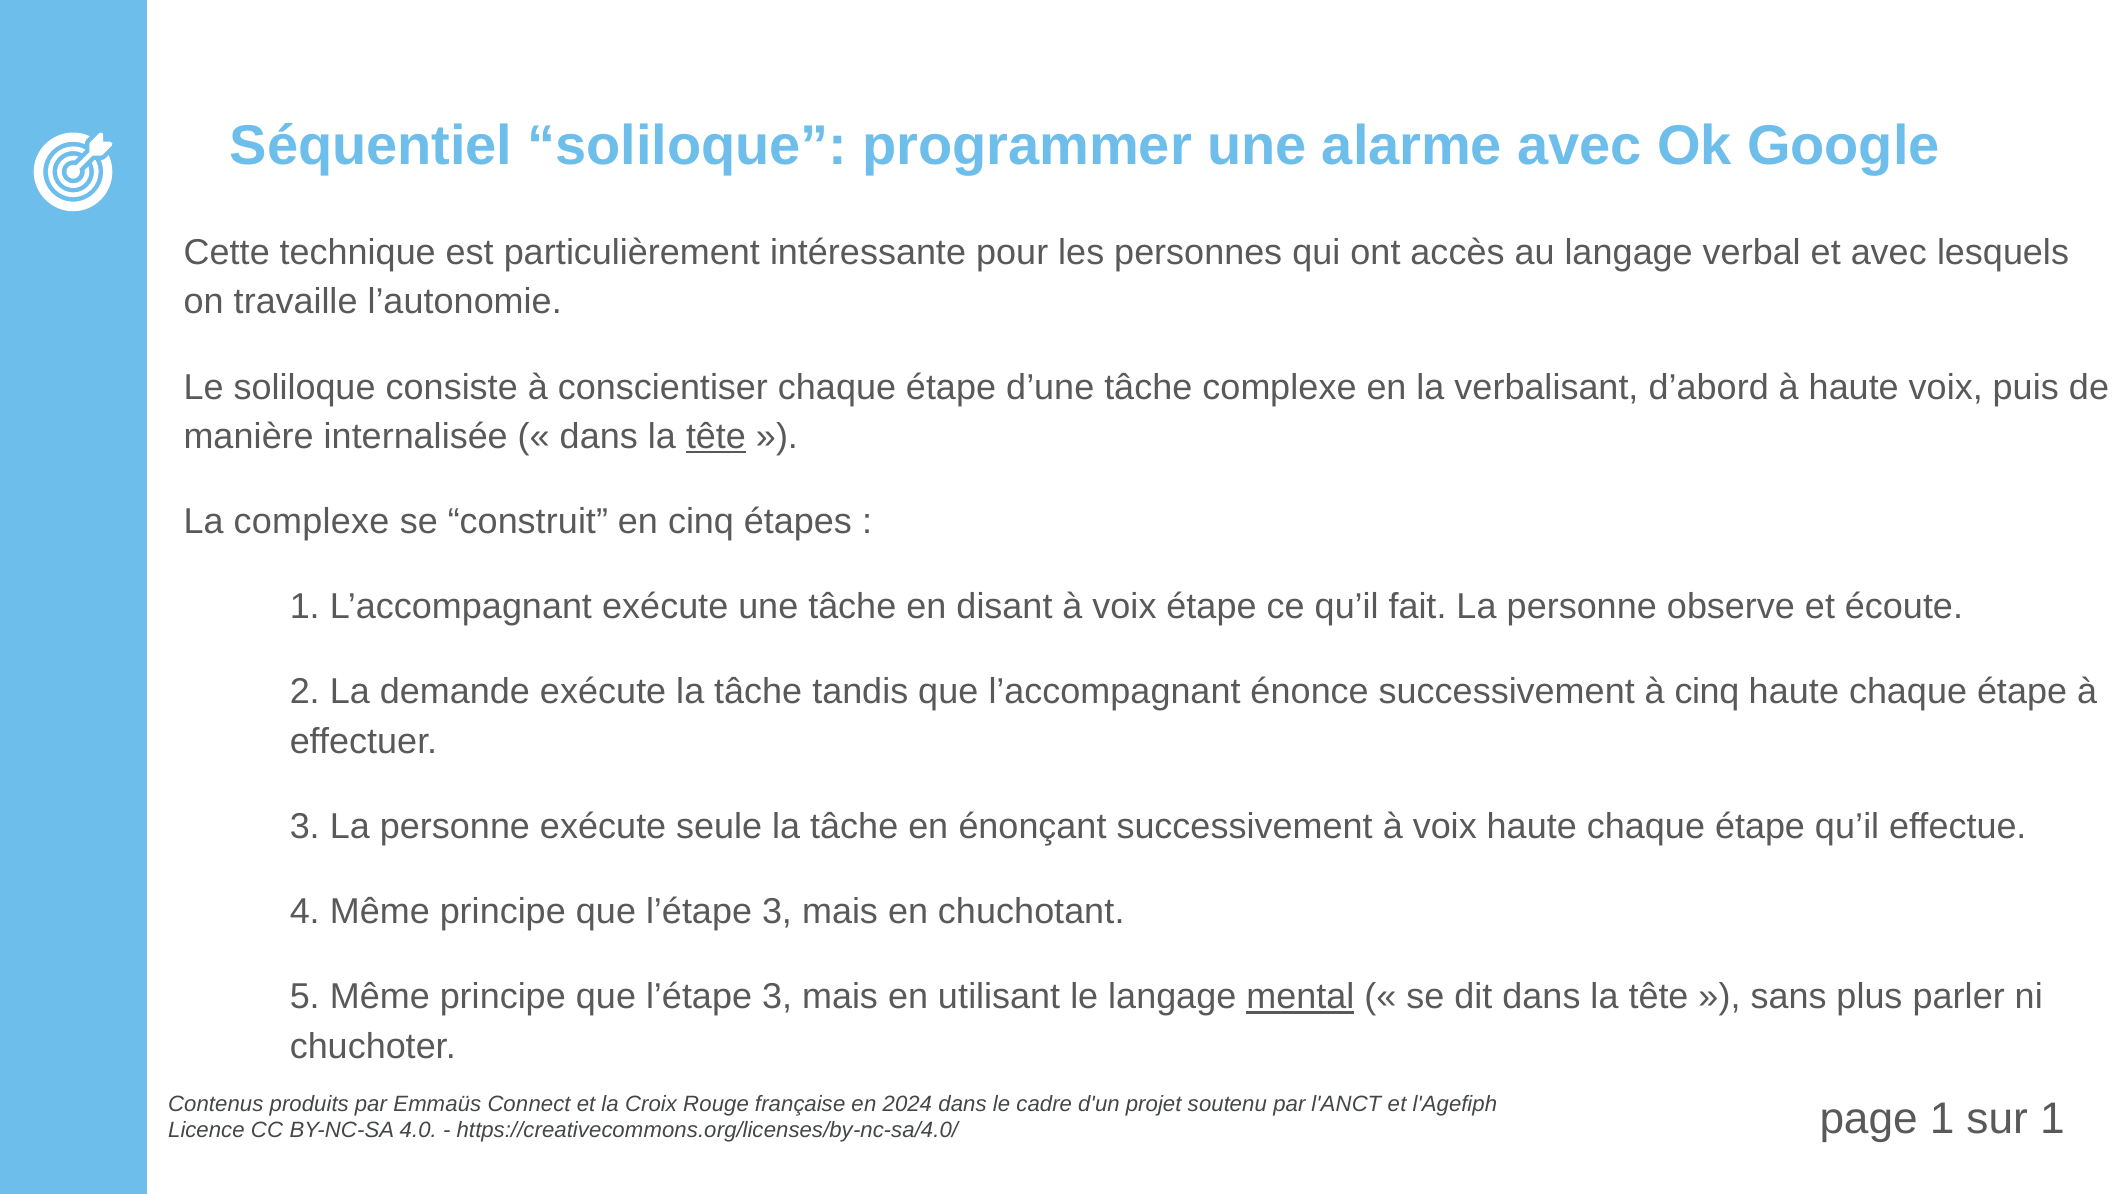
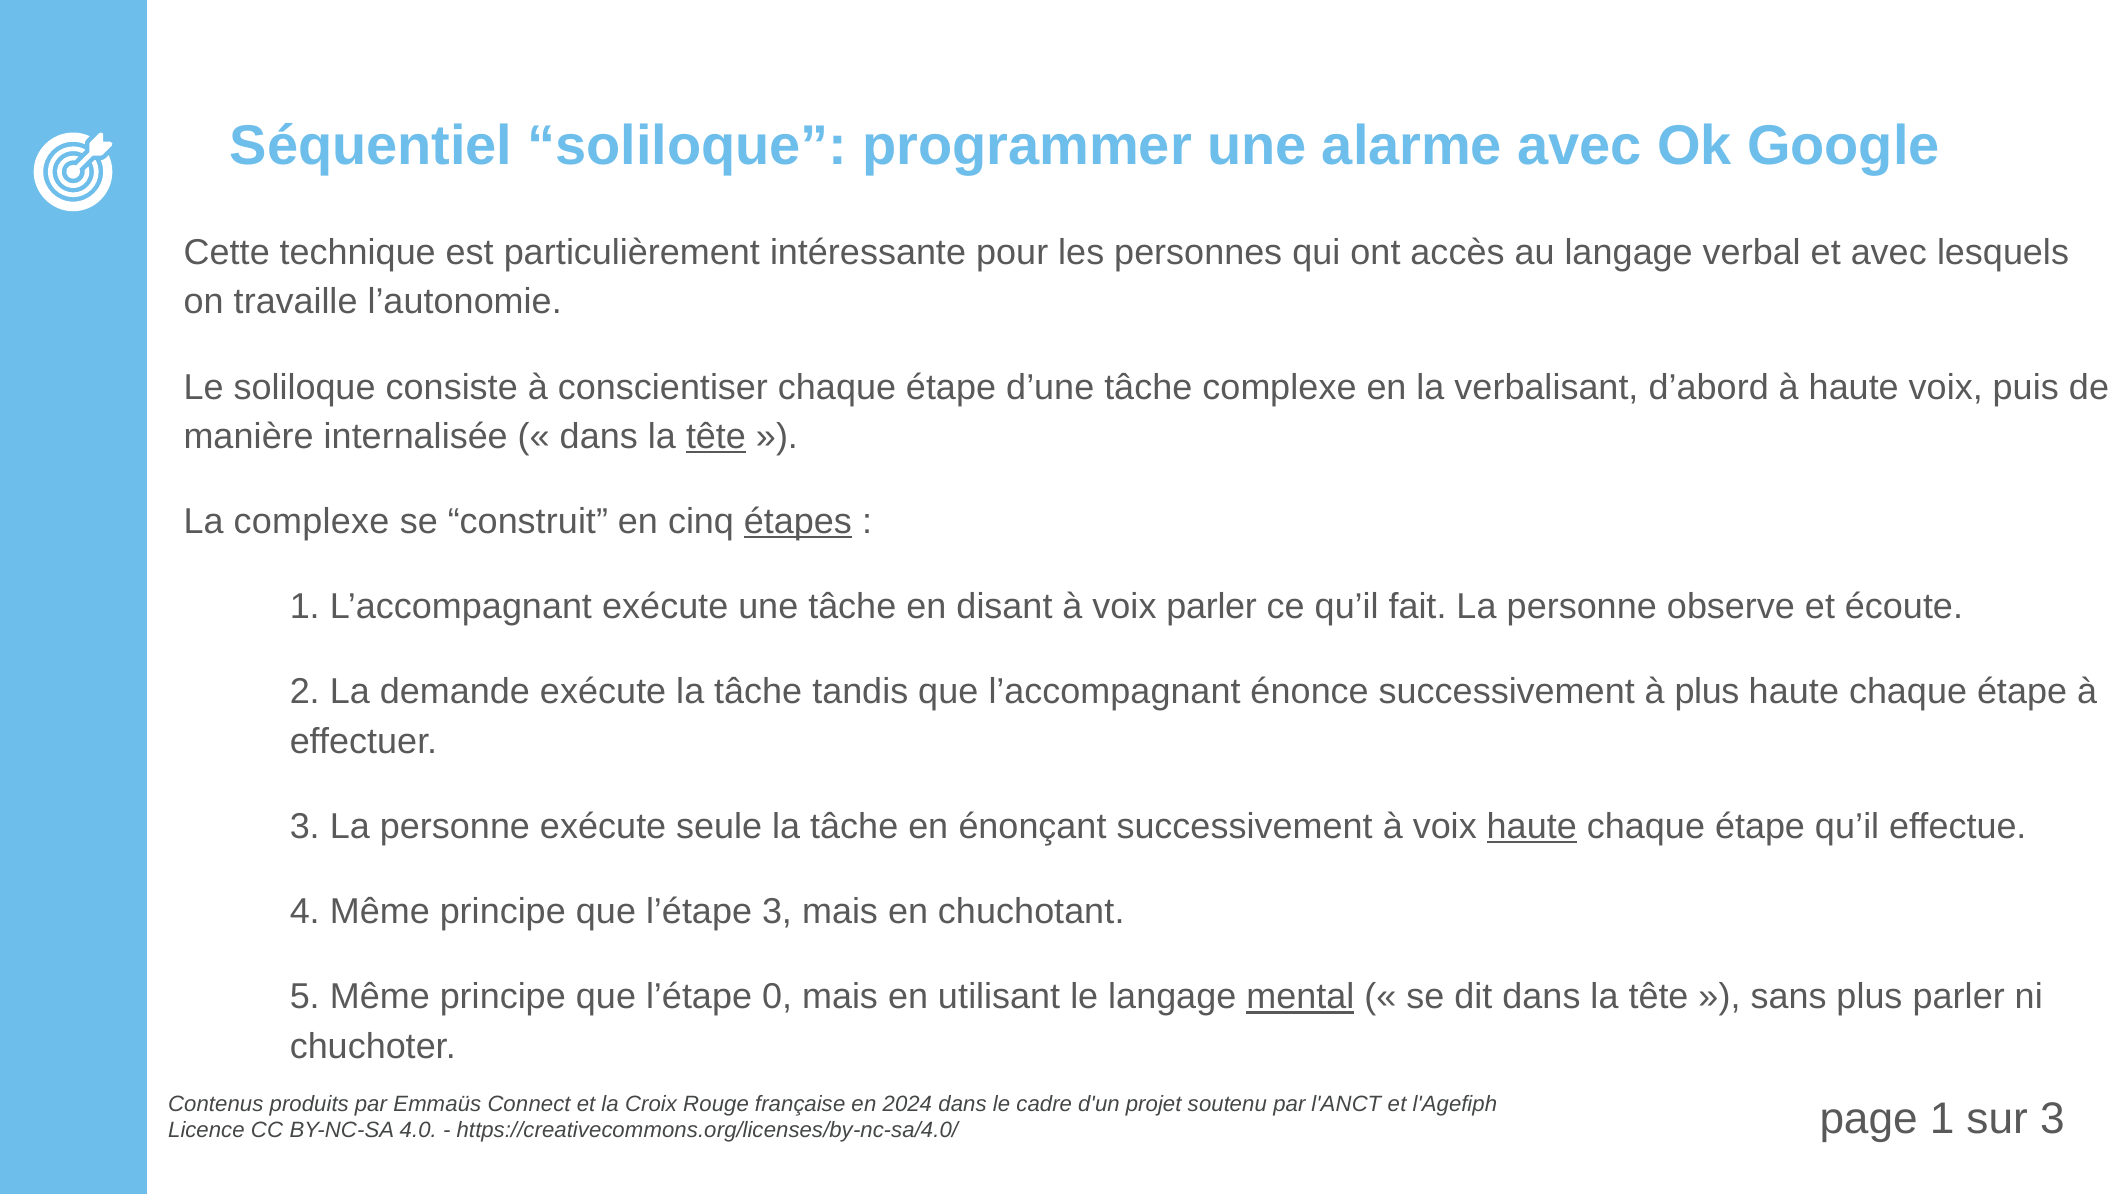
étapes underline: none -> present (798, 522)
voix étape: étape -> parler (1212, 607)
à cinq: cinq -> plus (1707, 692)
haute underline: none -> present (1532, 827)
3: 3 -> 0 (777, 997)
sur 1: 1 -> 3 (2052, 1119)
